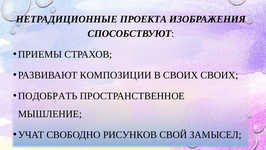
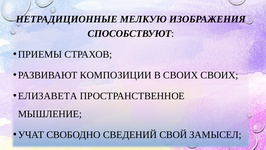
ПРОЕКТА: ПРОЕКТА -> МЕЛКУЮ (143, 19)
ПОДОБРАТЬ: ПОДОБРАТЬ -> ЕЛИЗАВЕТА (48, 96)
РИСУНКОВ: РИСУНКОВ -> СВЕДЕНИЙ (130, 134)
